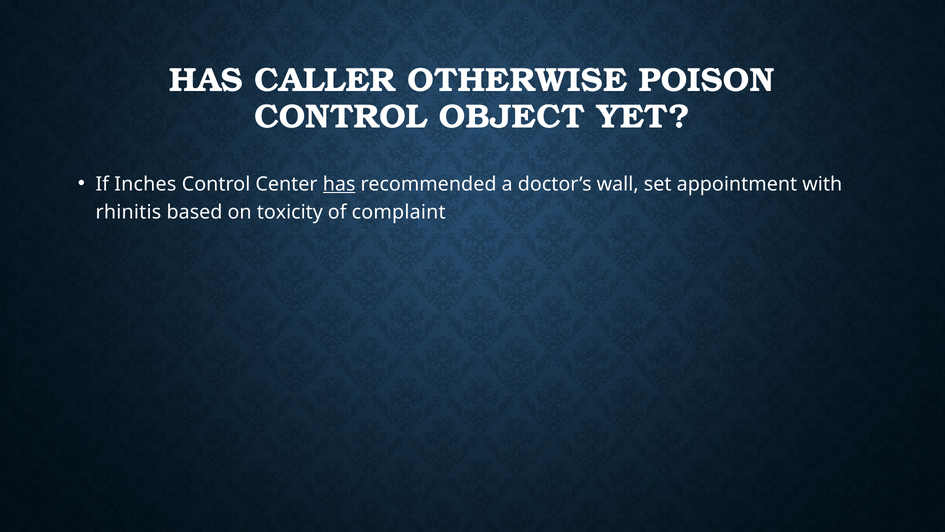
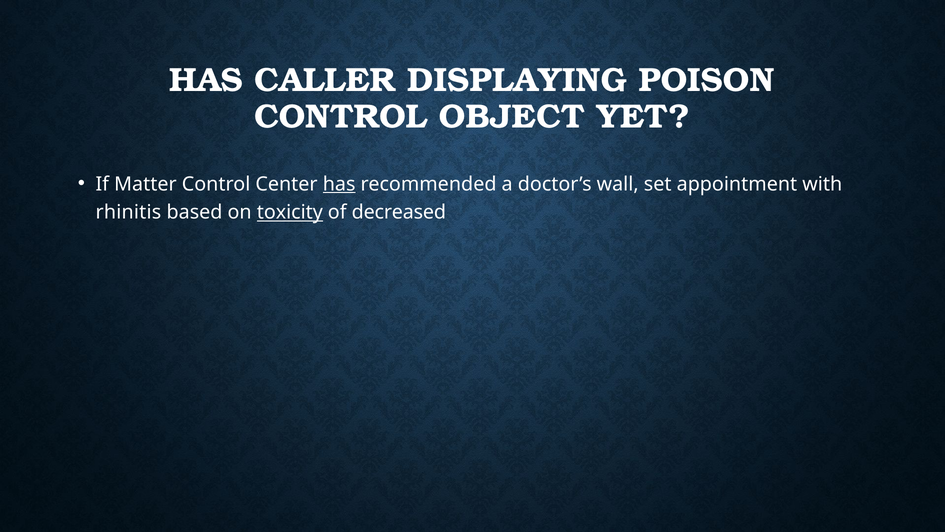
OTHERWISE: OTHERWISE -> DISPLAYING (517, 80)
Inches: Inches -> Matter (145, 184)
toxicity underline: none -> present (290, 212)
complaint: complaint -> decreased (399, 212)
